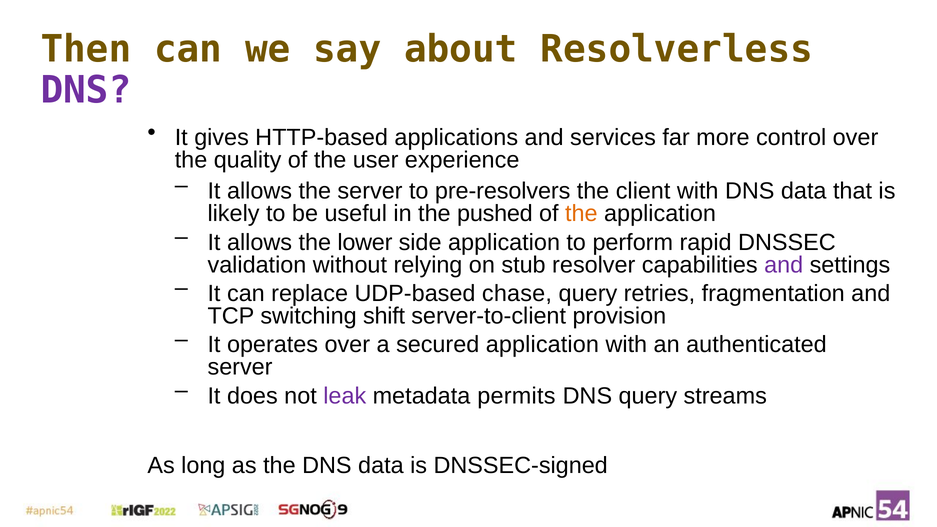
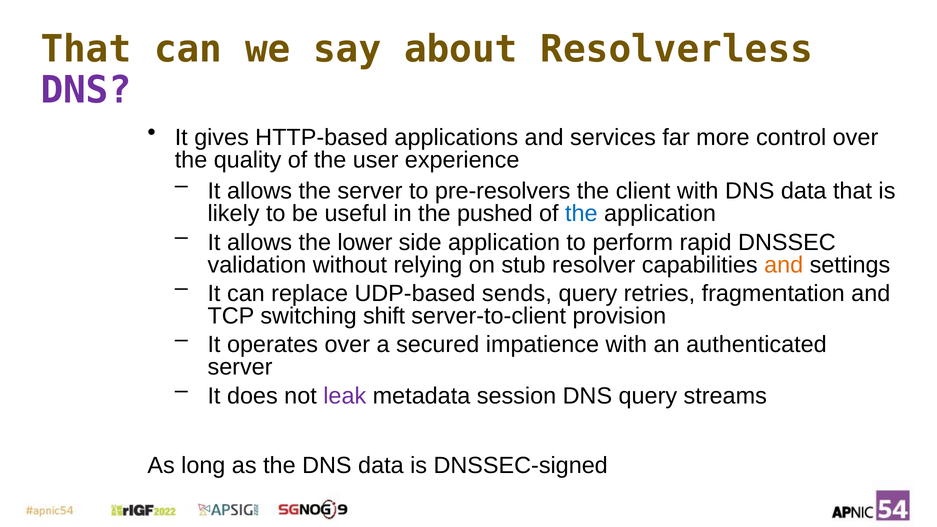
Then: Then -> That (86, 50)
the colour: orange -> blue (581, 214)
and colour: purple -> orange (784, 265)
chase: chase -> sends (517, 294)
secured application: application -> impatience (542, 345)
permits: permits -> session (517, 396)
